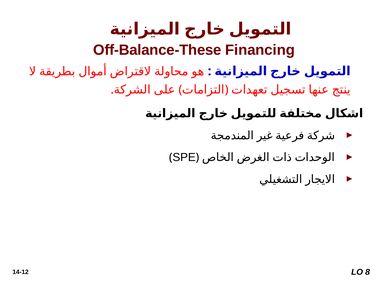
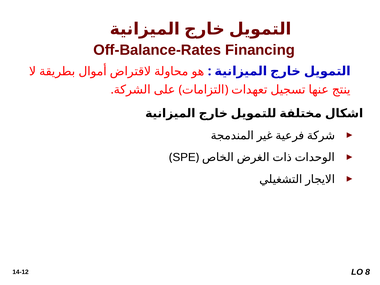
Off-Balance-These: Off-Balance-These -> Off-Balance-Rates (157, 50)
